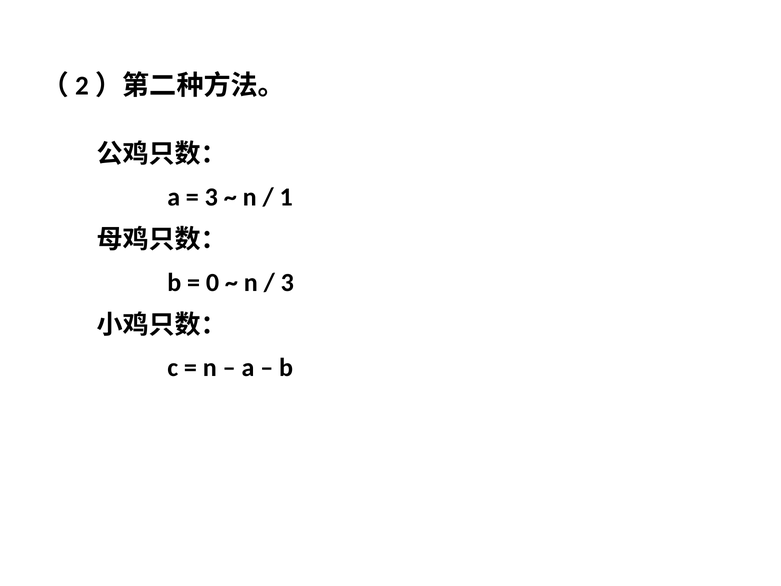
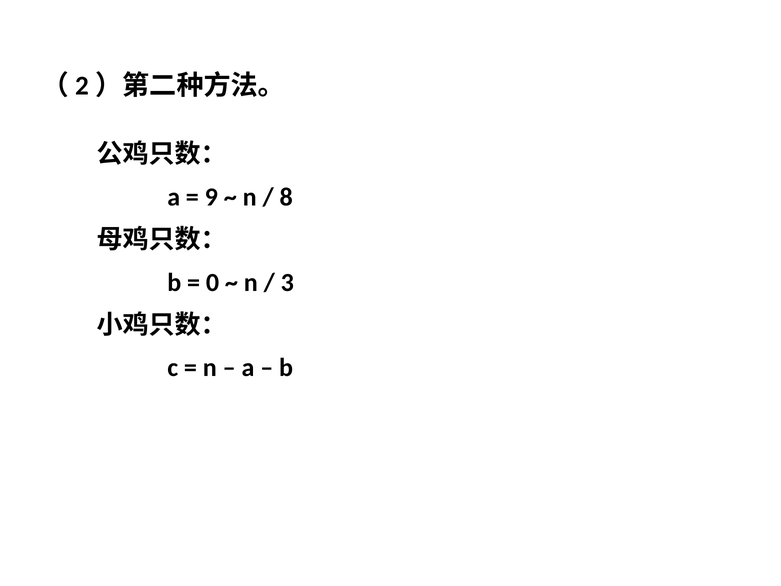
3: 3 -> 9 (211, 197)
1: 1 -> 8 (286, 197)
